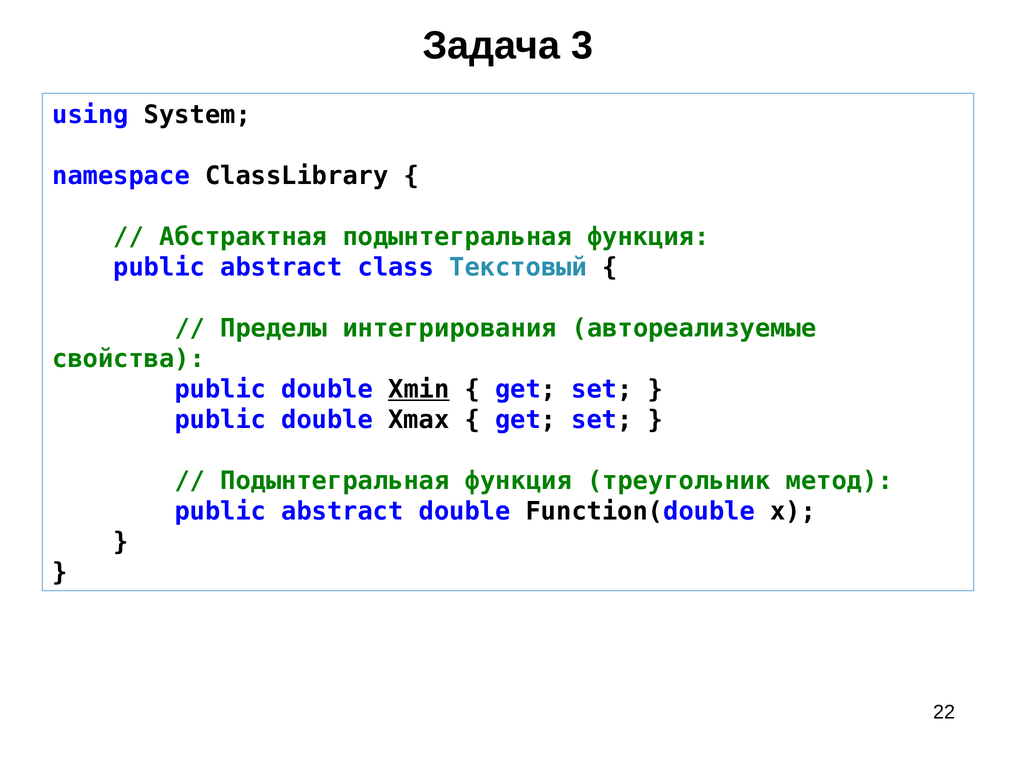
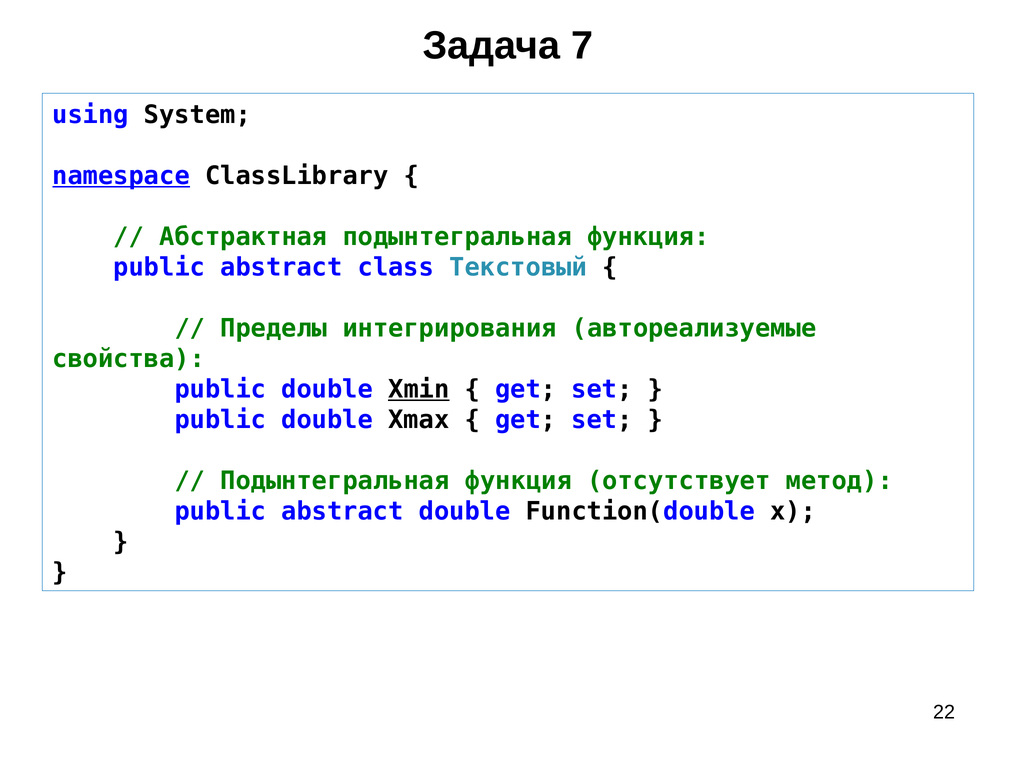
3: 3 -> 7 (582, 45)
namespace underline: none -> present (121, 176)
треугольник: треугольник -> отсутствует (679, 481)
